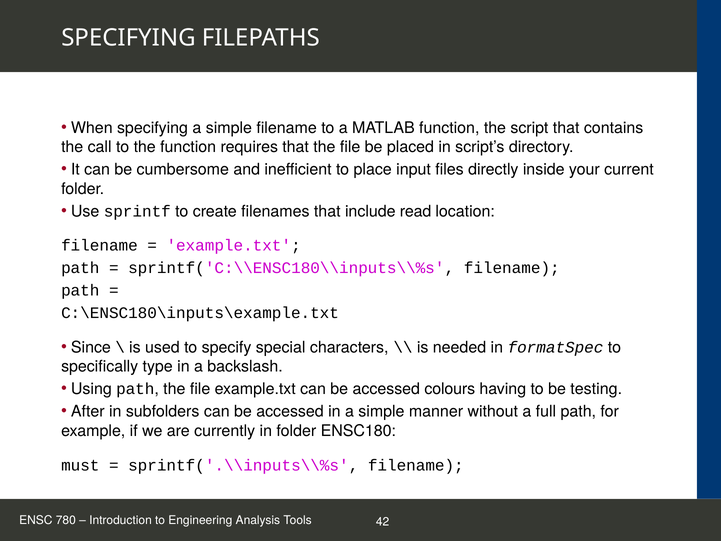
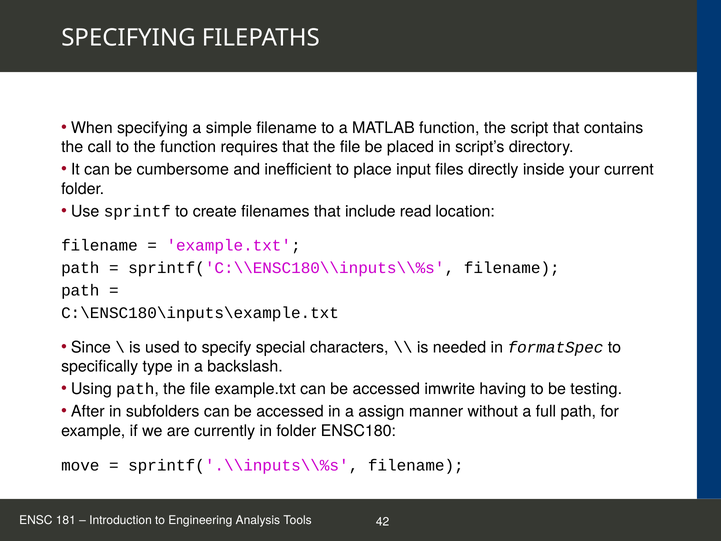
colours: colours -> imwrite (450, 389)
in a simple: simple -> assign (381, 411)
must: must -> move (80, 465)
780: 780 -> 181 (66, 520)
